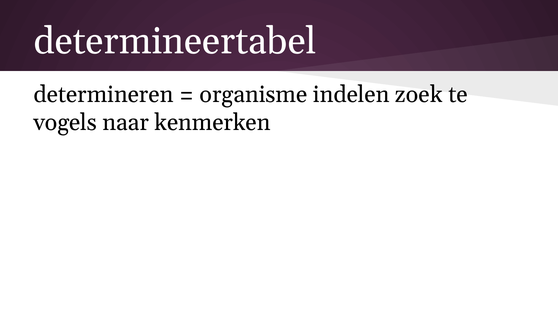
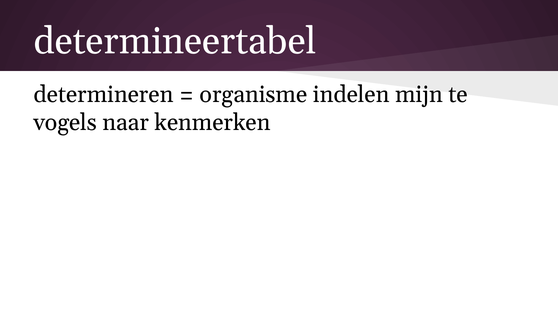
zoek: zoek -> mijn (419, 94)
